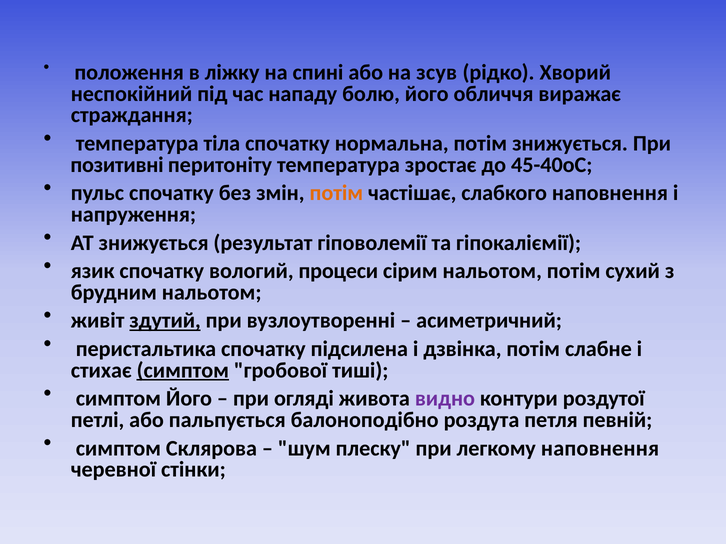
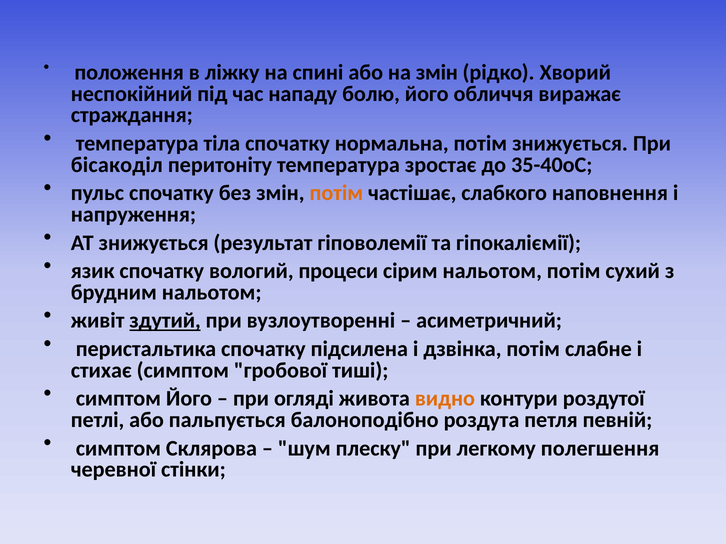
на зсув: зсув -> змін (437, 73)
позитивні: позитивні -> бісакоділ (117, 165)
45-40оС: 45-40оС -> 35-40оС (552, 165)
симптом underline: present -> none (183, 371)
видно colour: purple -> orange (445, 399)
легкому наповнення: наповнення -> полегшення (600, 449)
